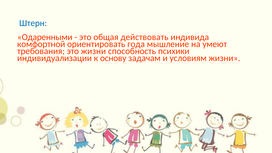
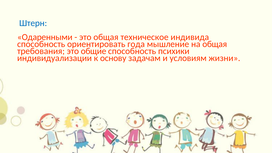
действовать: действовать -> техническое (145, 37)
комфортной: комфортной -> способность (41, 44)
на умеют: умеют -> общая (215, 44)
это жизни: жизни -> общие (94, 51)
